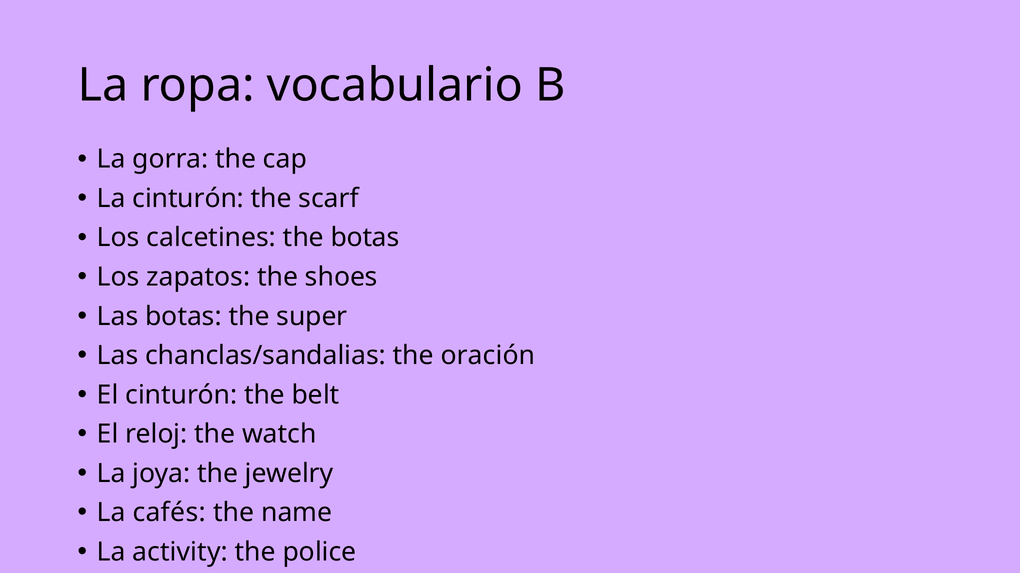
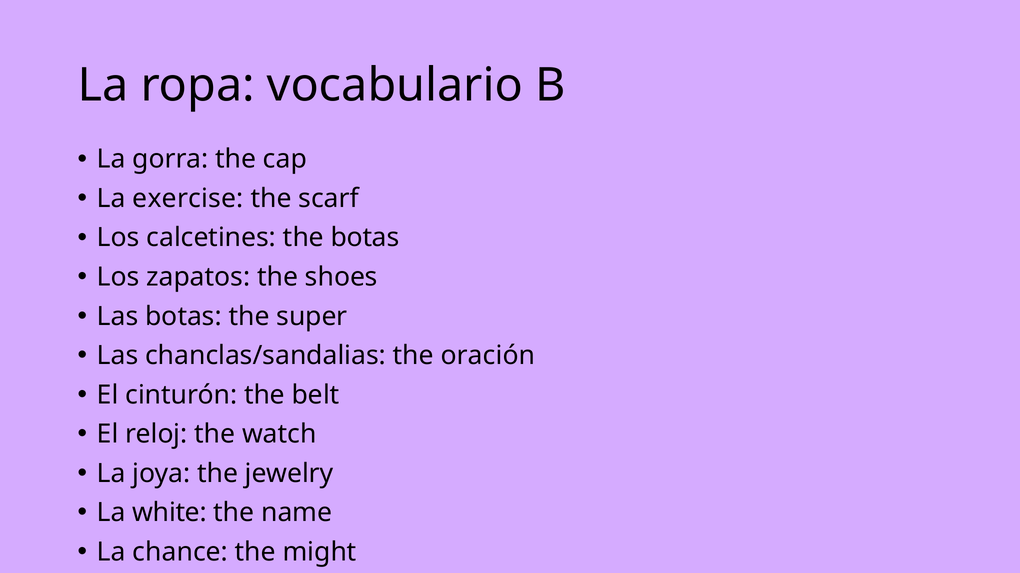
La cinturón: cinturón -> exercise (188, 199)
cafés: cafés -> white (170, 513)
activity: activity -> chance (180, 552)
police: police -> might (320, 552)
